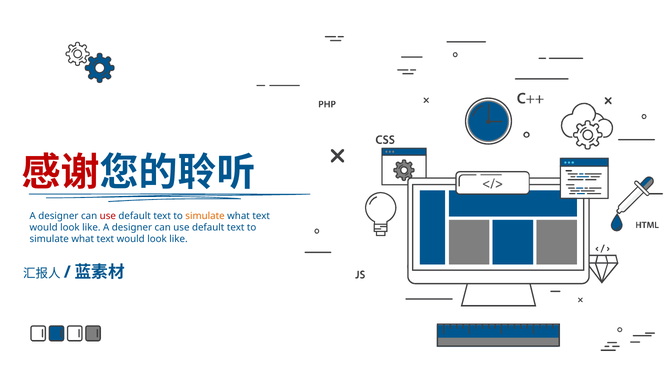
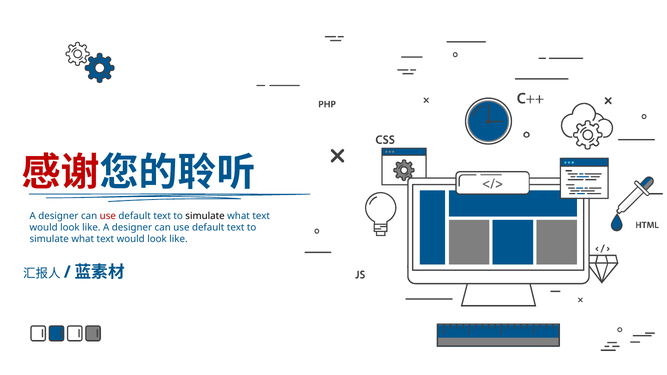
simulate colour: orange -> black (205, 216)
